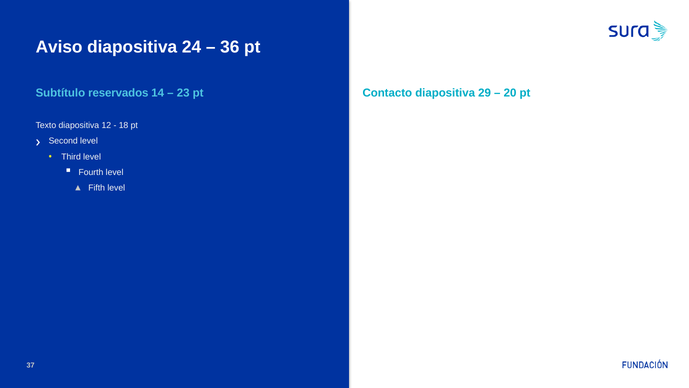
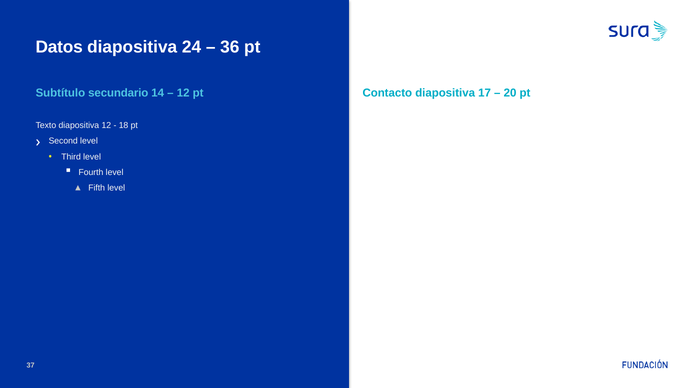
Aviso: Aviso -> Datos (59, 47)
reservados: reservados -> secundario (118, 93)
23: 23 -> 12 (183, 93)
29: 29 -> 17 (485, 93)
